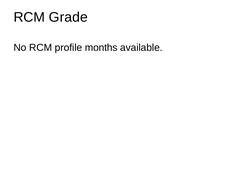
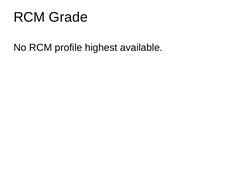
months: months -> highest (101, 47)
